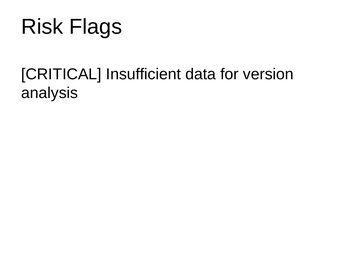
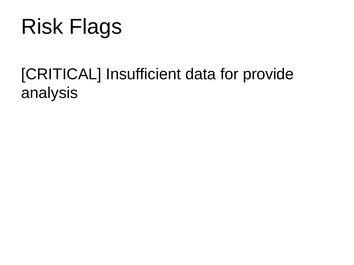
version: version -> provide (268, 74)
